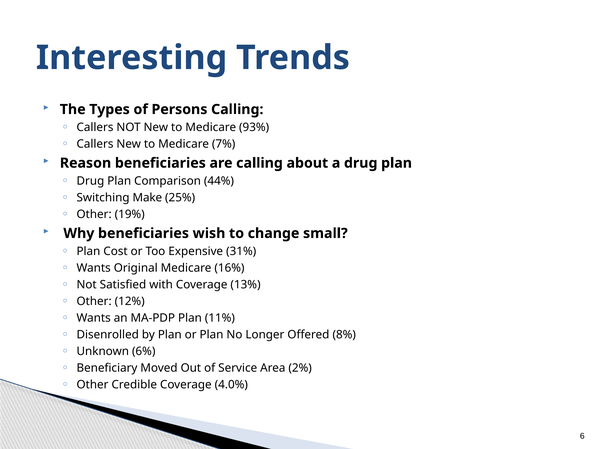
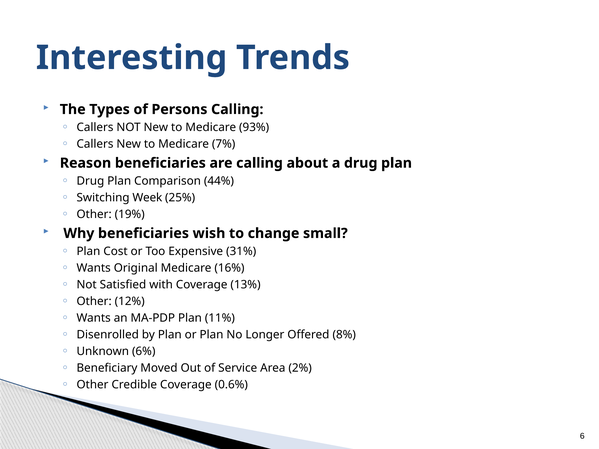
Make: Make -> Week (147, 198)
4.0%: 4.0% -> 0.6% (231, 385)
